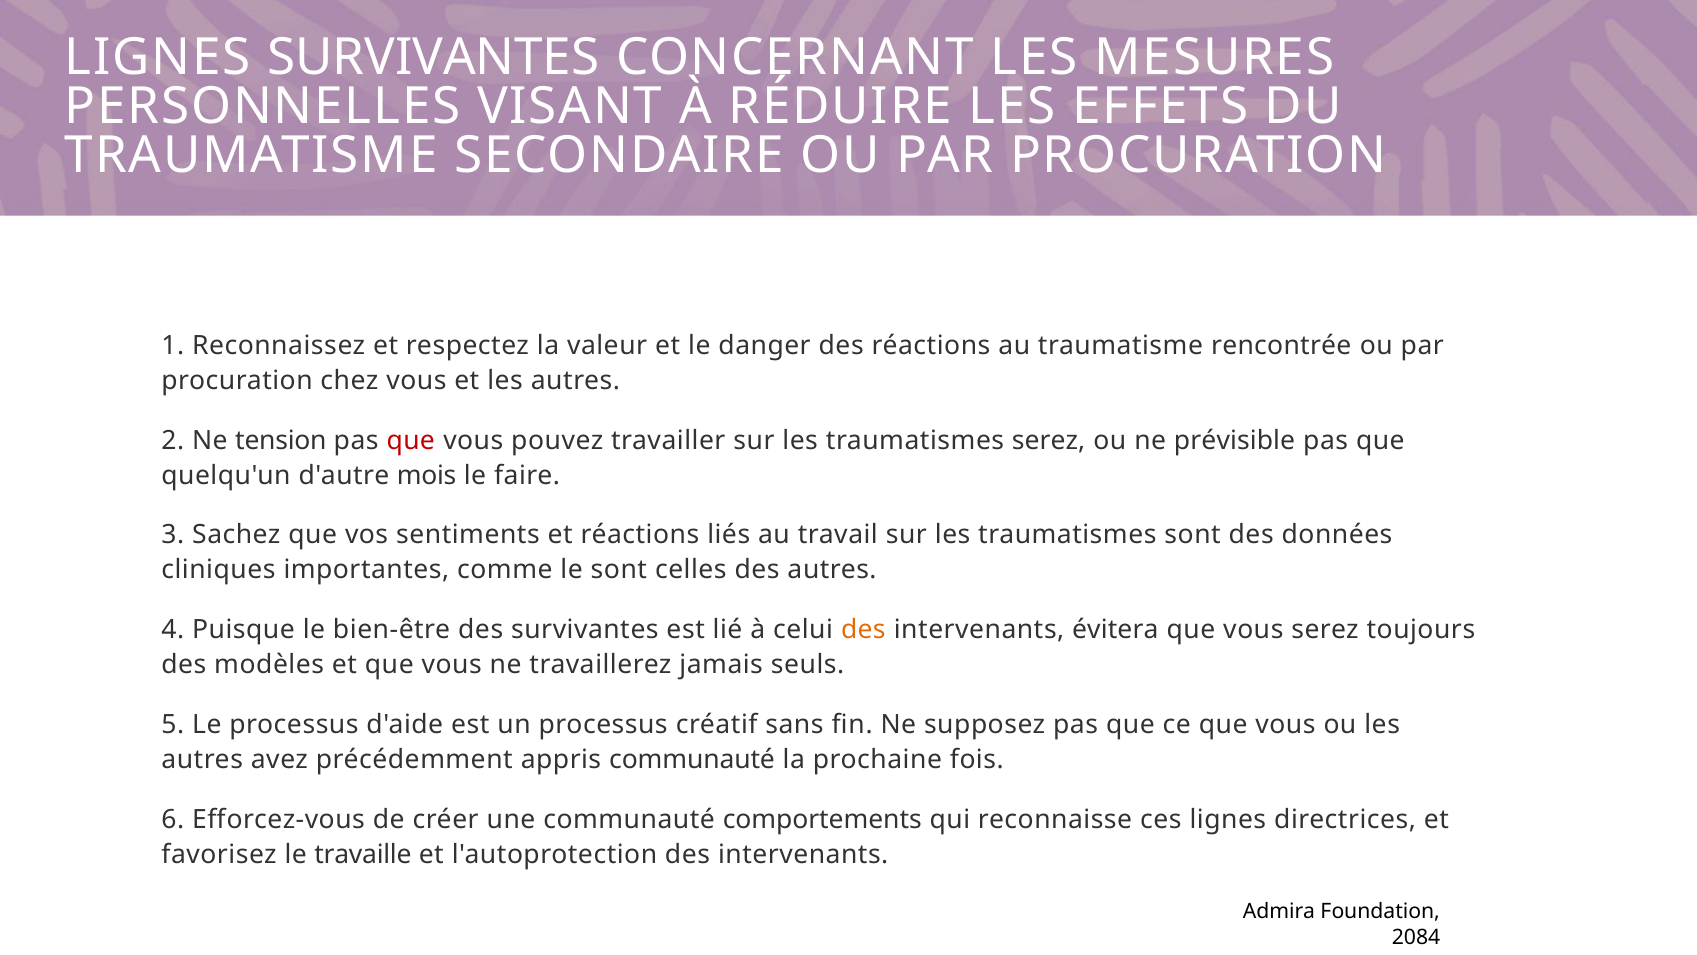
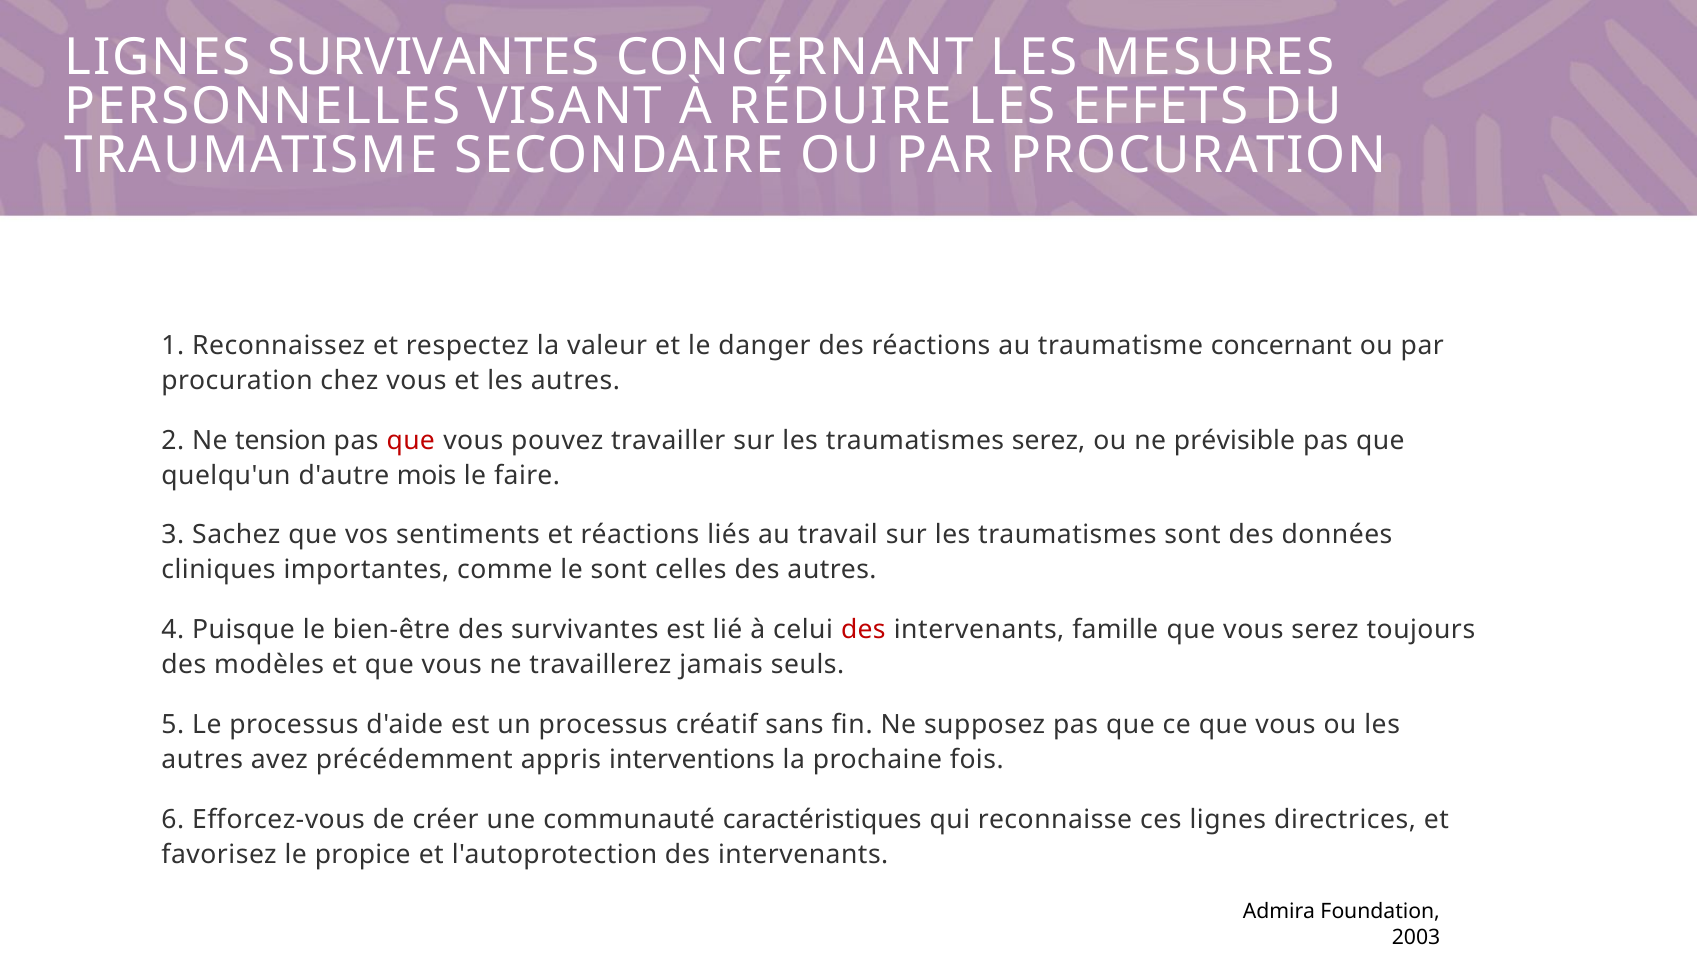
traumatisme rencontrée: rencontrée -> concernant (1281, 345)
des colour: orange -> red (863, 630)
évitera: évitera -> famille (1115, 630)
appris communauté: communauté -> interventions (692, 759)
comportements: comportements -> caractéristiques (822, 819)
travaille: travaille -> propice (363, 854)
2084: 2084 -> 2003 (1416, 937)
